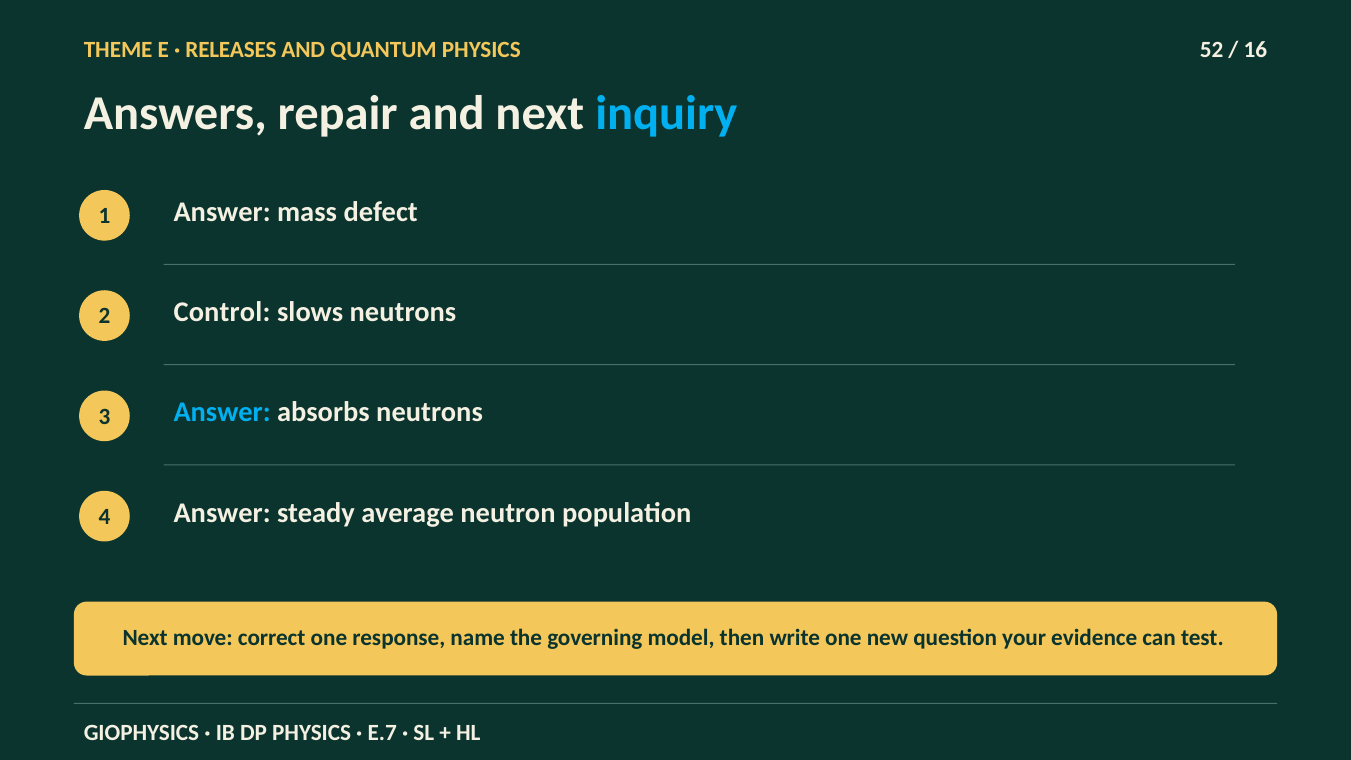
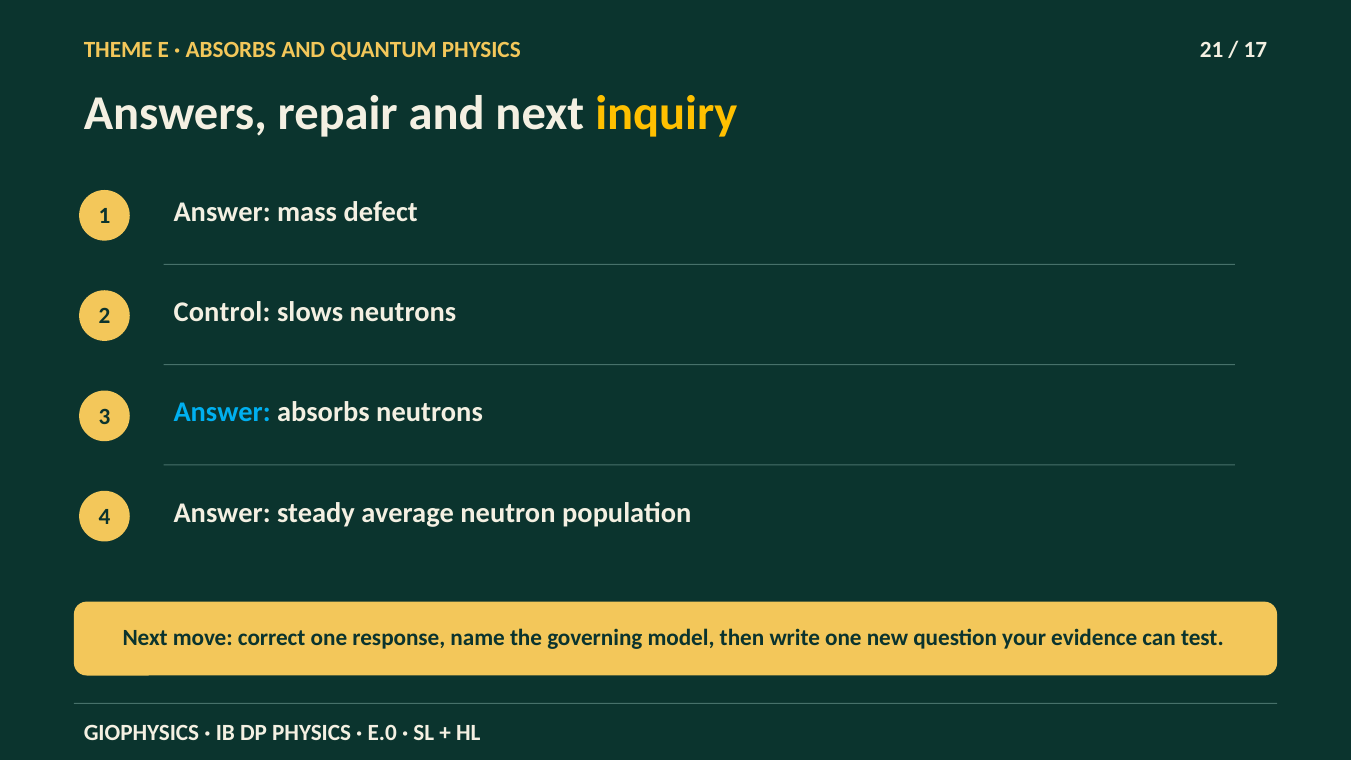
RELEASES: RELEASES -> ABSORBS (231, 50)
52: 52 -> 21 (1212, 50)
16: 16 -> 17 (1255, 50)
inquiry colour: light blue -> yellow (666, 113)
E.7: E.7 -> E.0 (382, 733)
